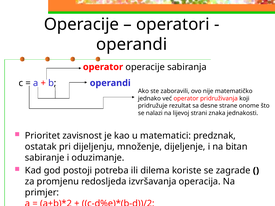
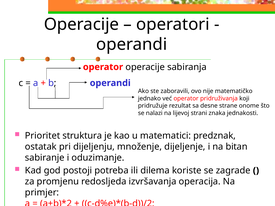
zavisnost: zavisnost -> struktura (82, 136)
